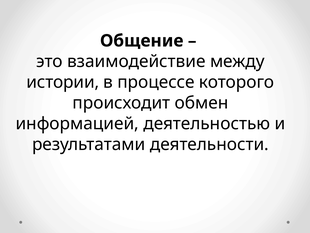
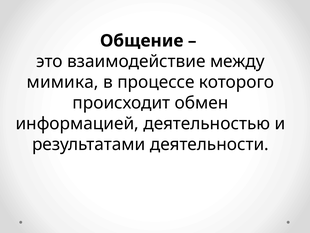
истории: истории -> мимика (63, 82)
